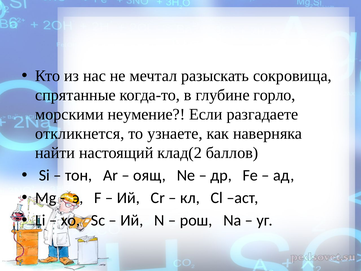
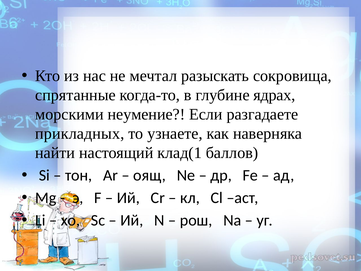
горло: горло -> ядрах (274, 95)
откликнется: откликнется -> прикладных (80, 134)
клад(2: клад(2 -> клад(1 (180, 153)
